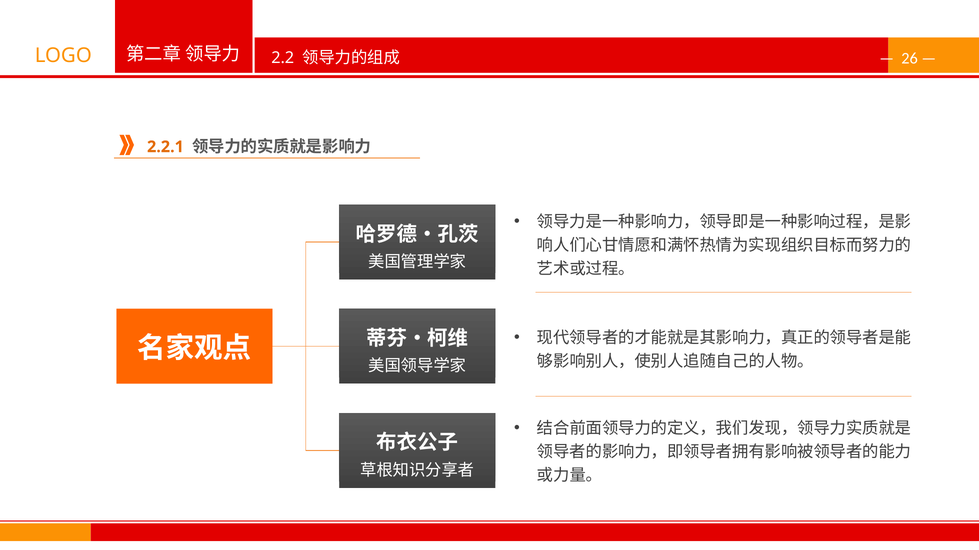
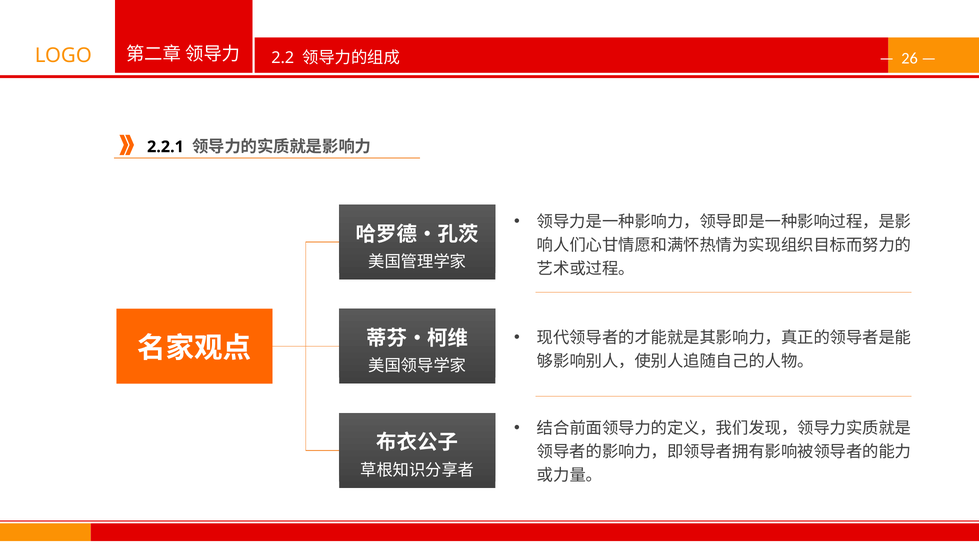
2.2.1 colour: orange -> black (165, 147)
